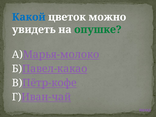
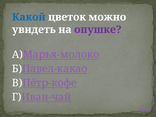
опушке colour: green -> purple (98, 30)
